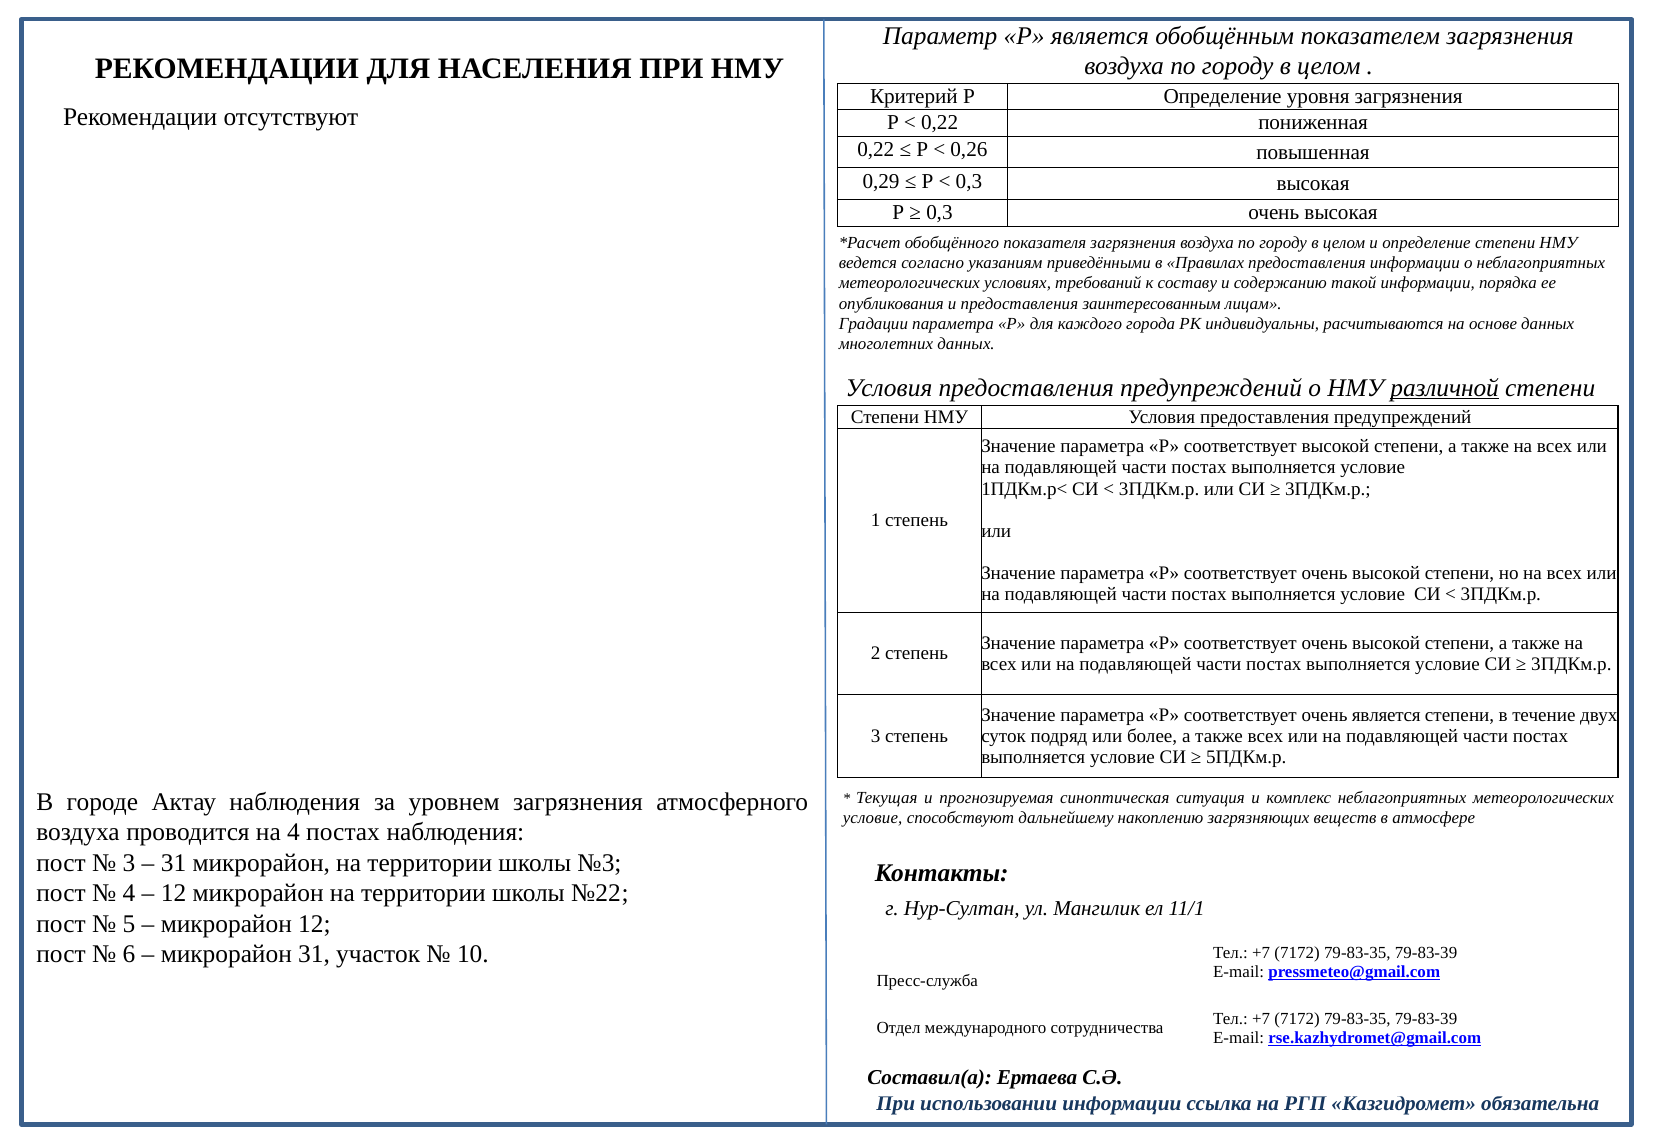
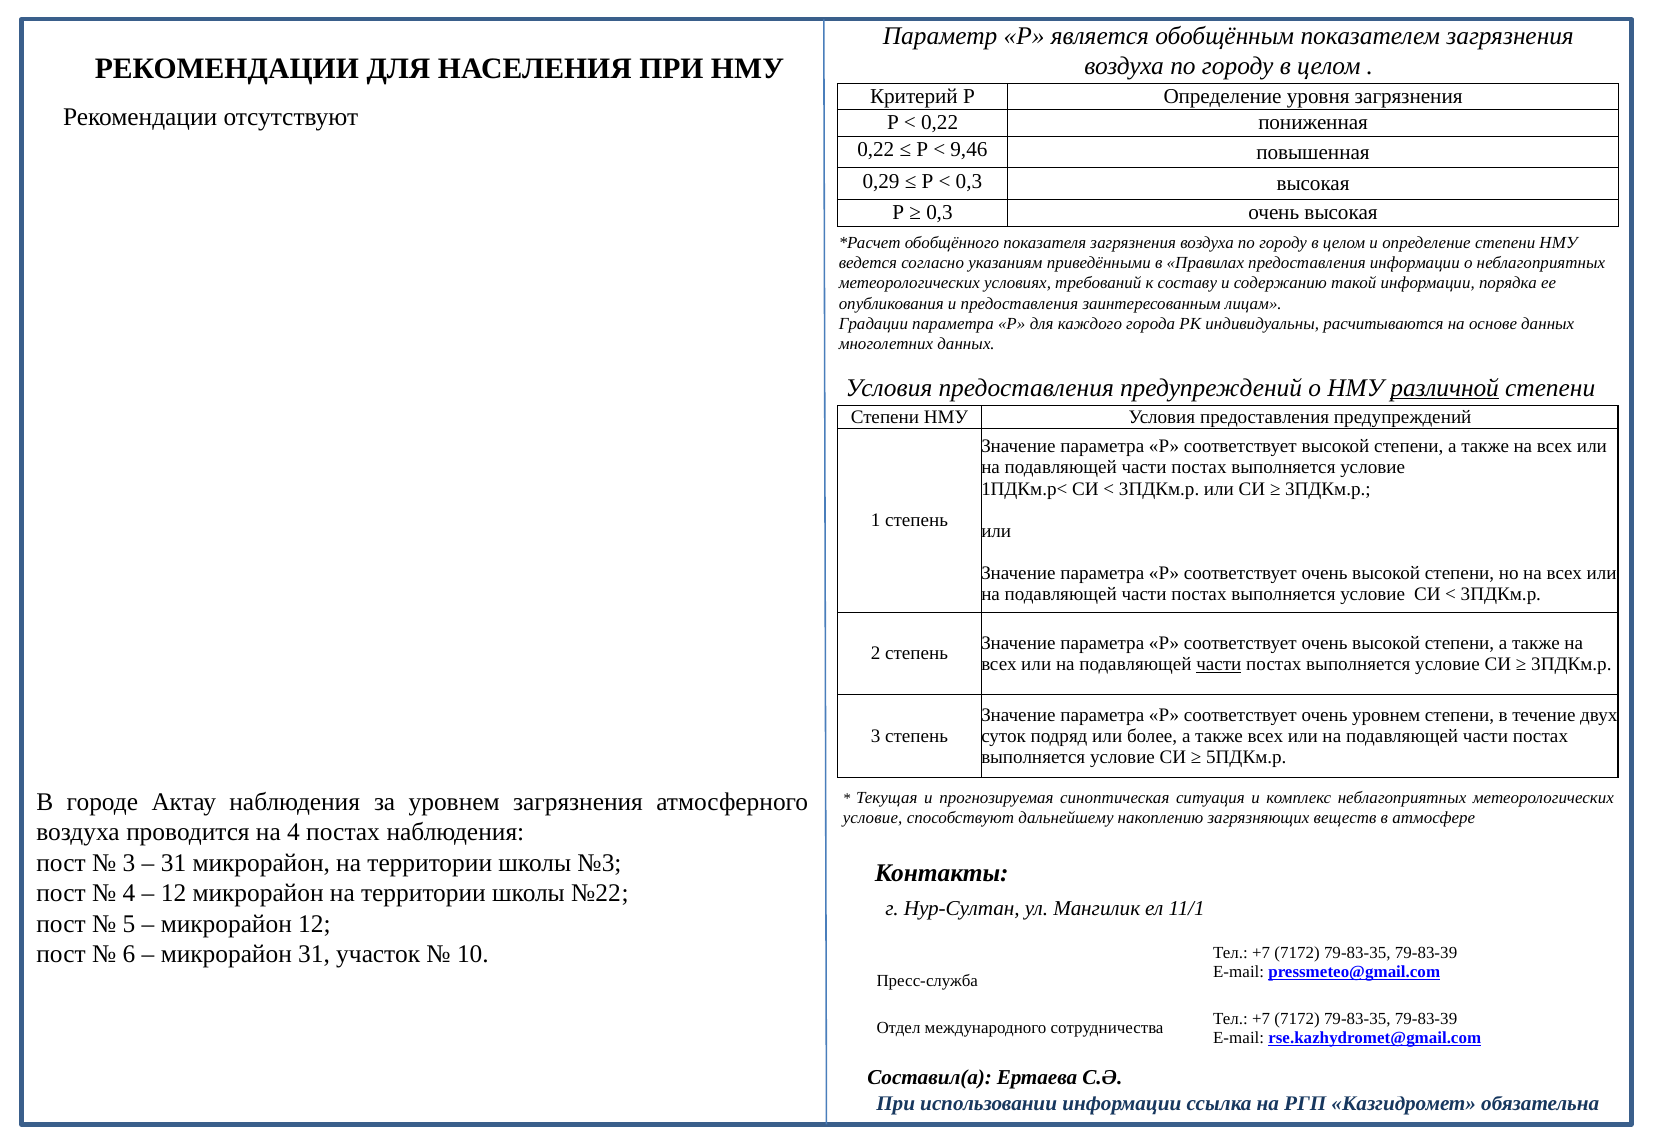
0,26: 0,26 -> 9,46 (969, 150)
части underline: none -> present (1219, 664)
очень является: является -> уровнем (1386, 715)
